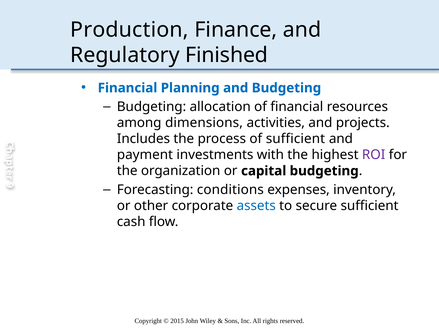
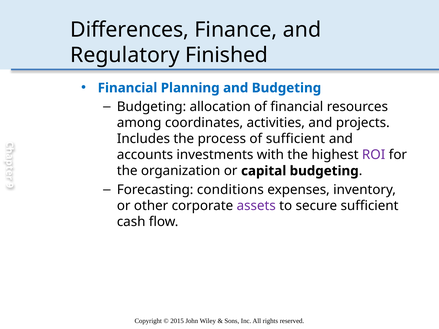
Production: Production -> Differences (130, 30)
dimensions: dimensions -> coordinates (204, 123)
payment: payment -> accounts (145, 155)
assets colour: blue -> purple (256, 206)
